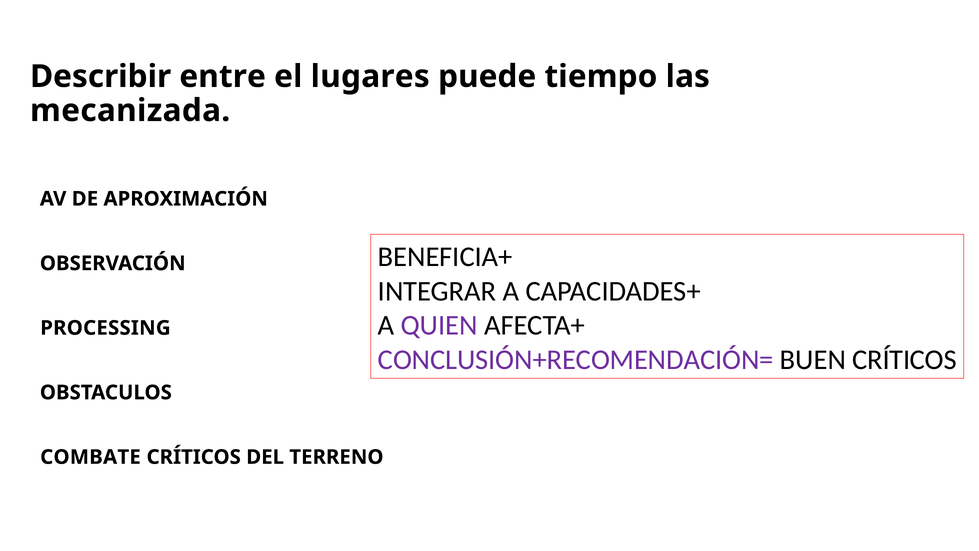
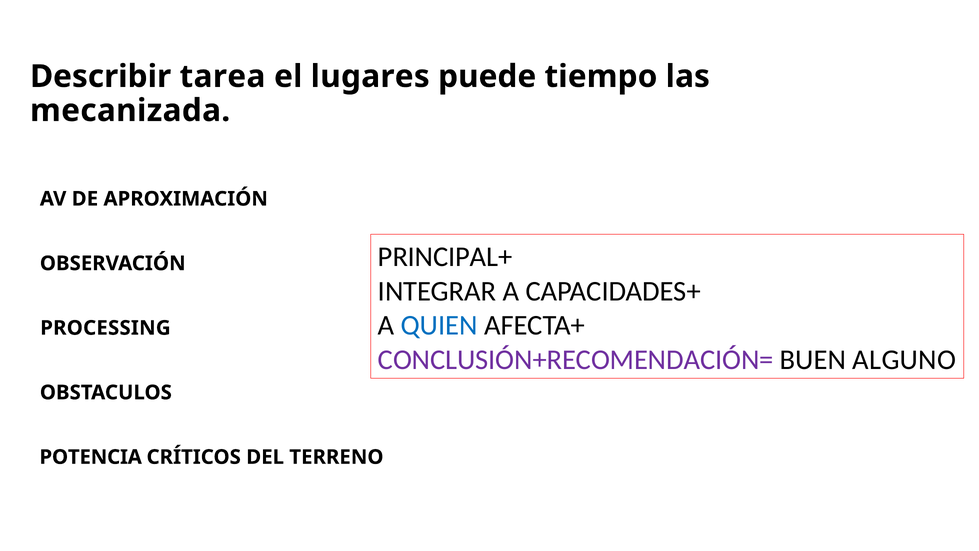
entre: entre -> tarea (222, 76)
BENEFICIA+: BENEFICIA+ -> PRINCIPAL+ (445, 257)
QUIEN colour: purple -> blue (439, 325)
BUEN CRÍTICOS: CRÍTICOS -> ALGUNO (904, 360)
COMBATE: COMBATE -> POTENCIA (91, 457)
